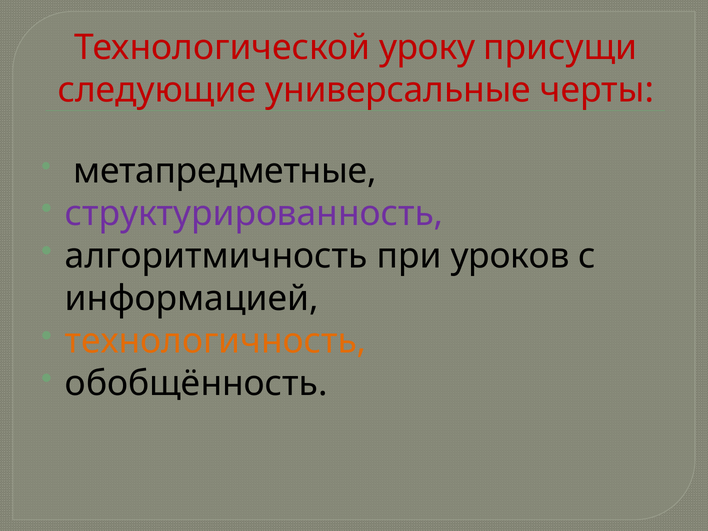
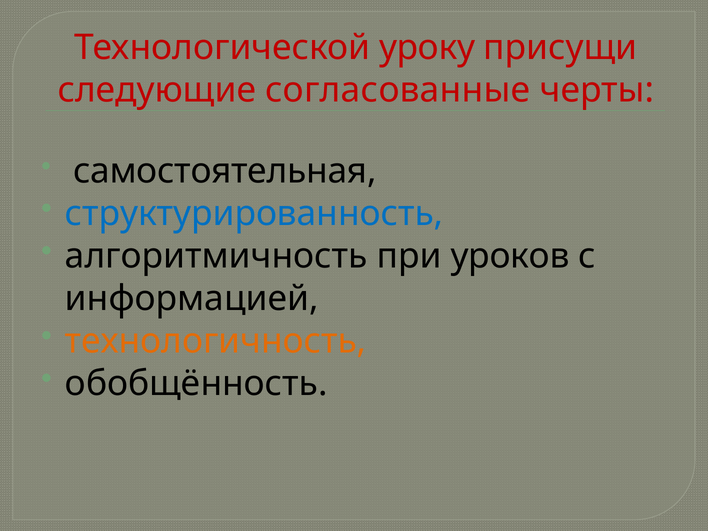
универсальные: универсальные -> согласованные (398, 90)
метапредметные: метапредметные -> самостоятельная (225, 171)
структурированность colour: purple -> blue (254, 213)
